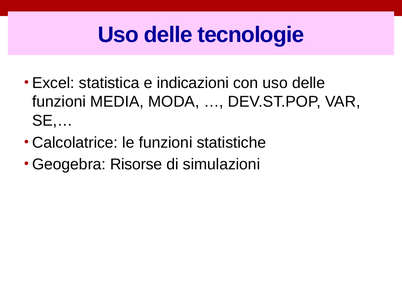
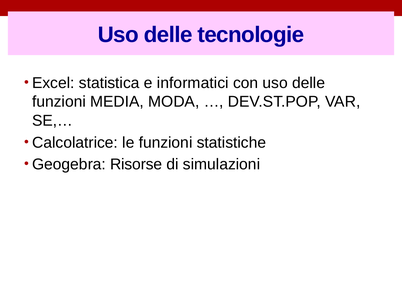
indicazioni: indicazioni -> informatici (193, 83)
